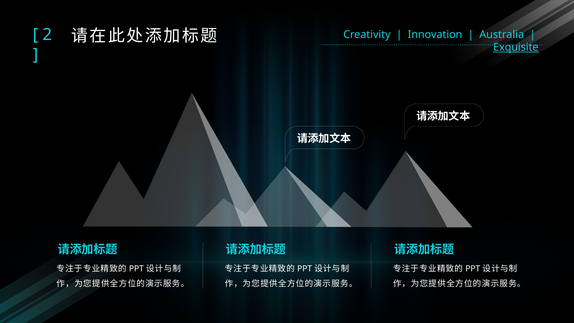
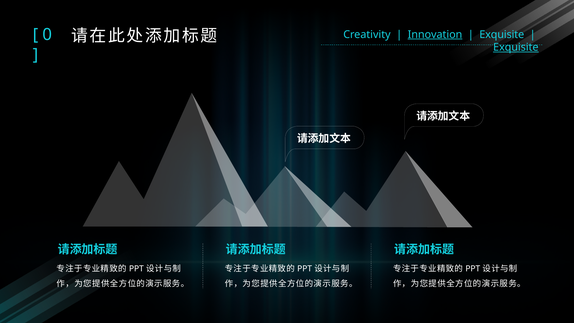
Innovation underline: none -> present (435, 34)
Australia: Australia -> Exquisite (502, 34)
2: 2 -> 0 (47, 35)
